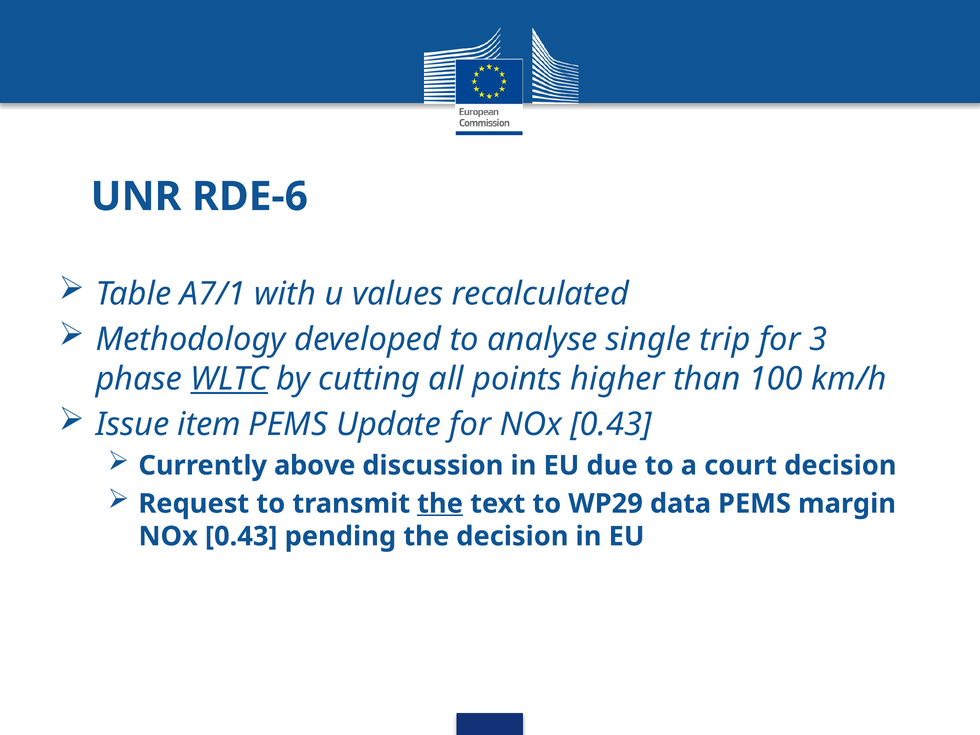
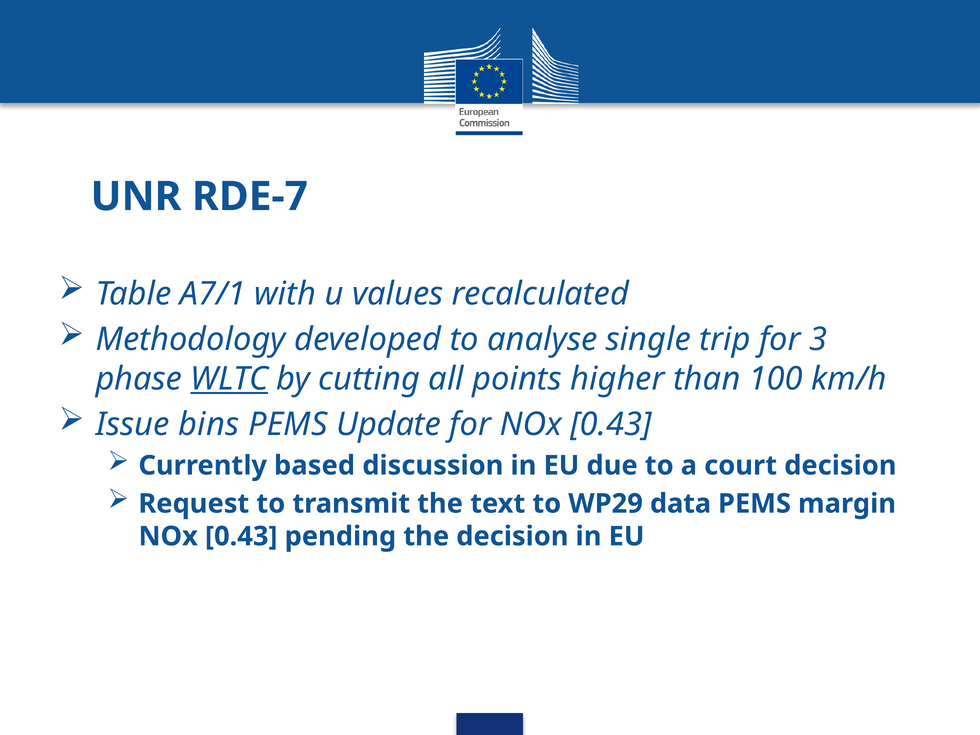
RDE-6: RDE-6 -> RDE-7 (250, 197)
item: item -> bins (209, 425)
above: above -> based (315, 466)
the underline: present -> none (440, 504)
